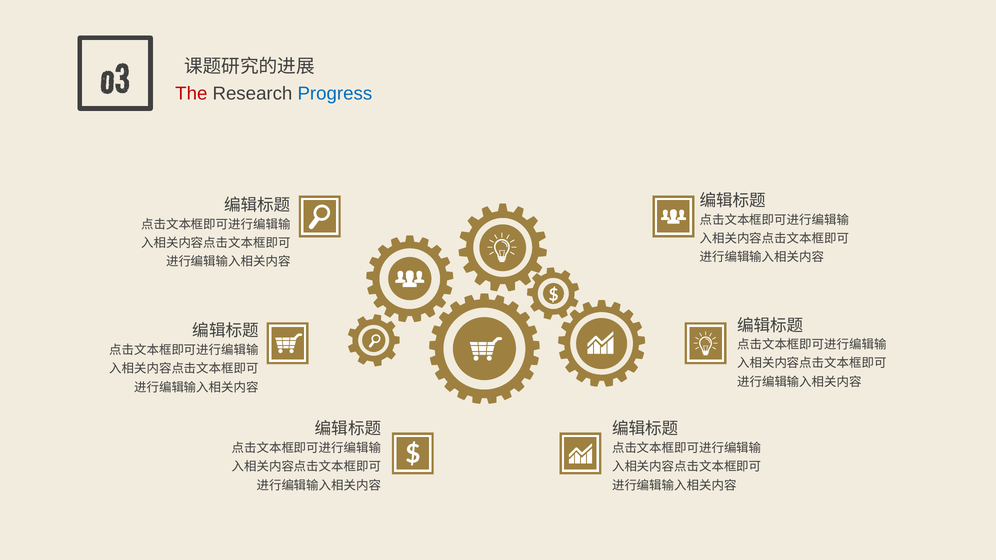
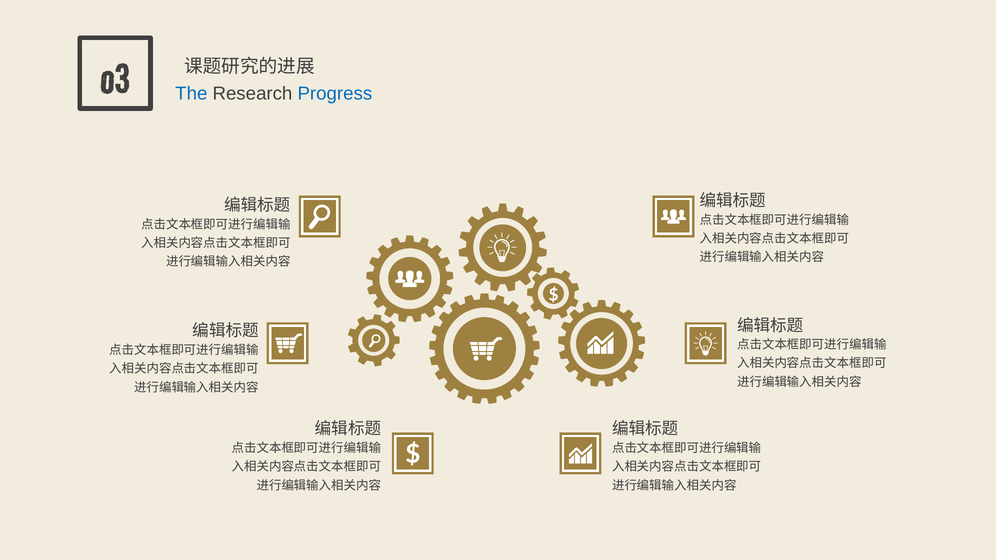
The colour: red -> blue (191, 94)
